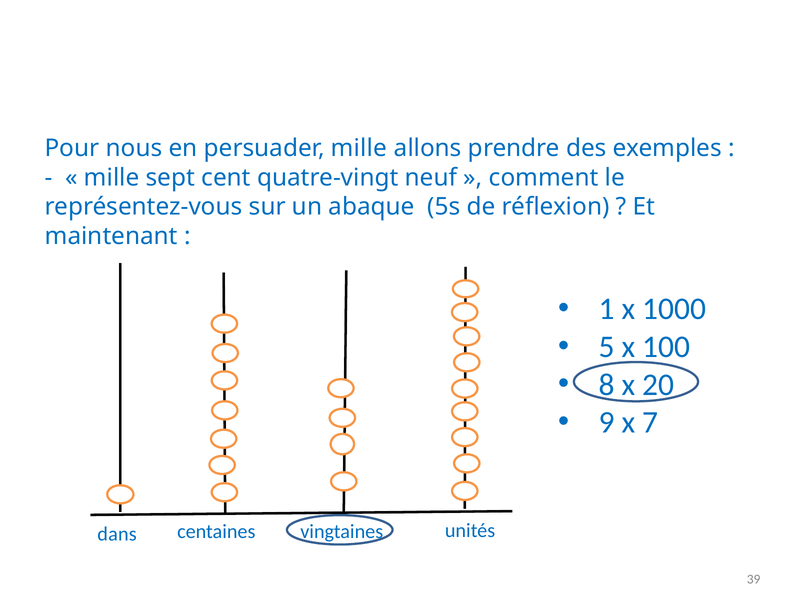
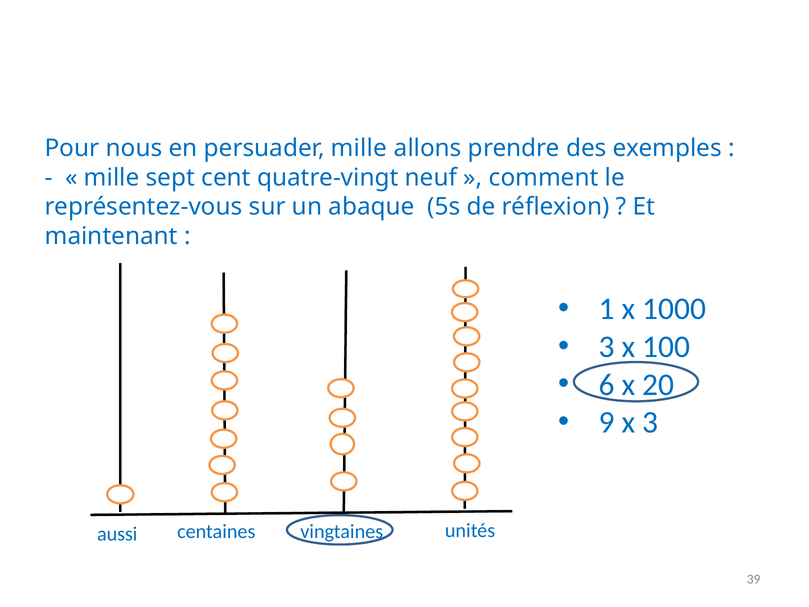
5: 5 -> 3 (607, 347)
8: 8 -> 6 (607, 384)
x 7: 7 -> 3 (650, 422)
dans: dans -> aussi (117, 534)
